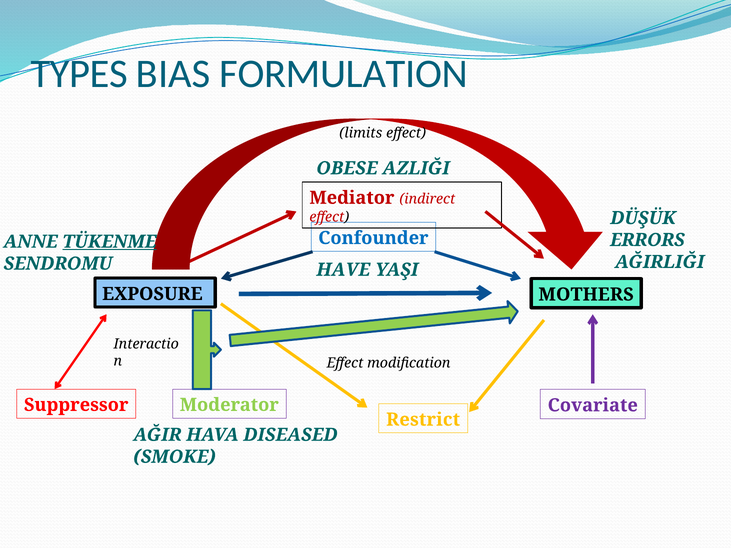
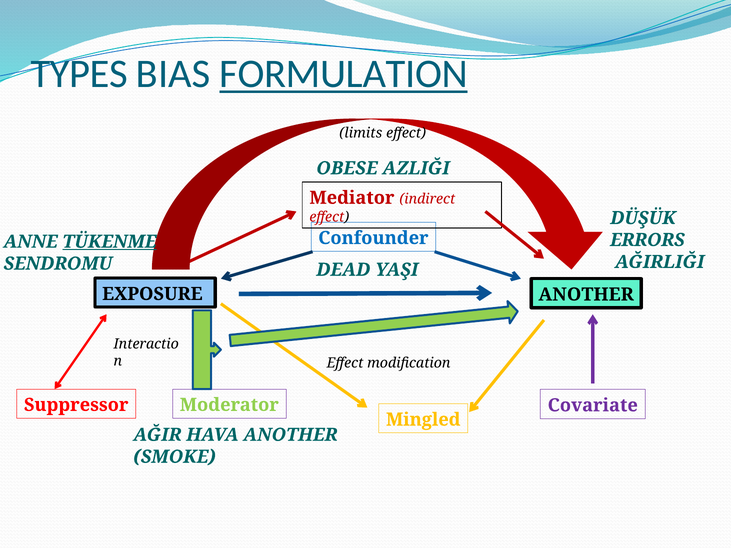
FORMULATION underline: none -> present (344, 74)
HAVE: HAVE -> DEAD (343, 270)
EXPOSURE MOTHERS: MOTHERS -> ANOTHER (586, 295)
Restrict: Restrict -> Mingled (423, 420)
HAVA DISEASED: DISEASED -> ANOTHER (290, 435)
